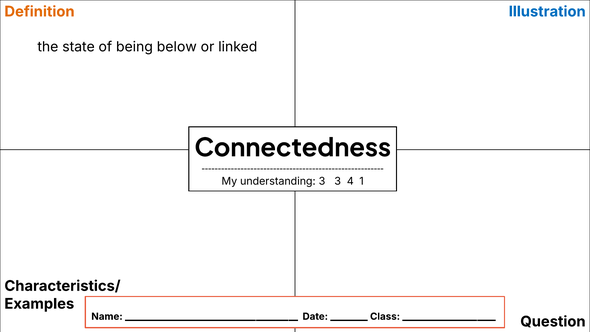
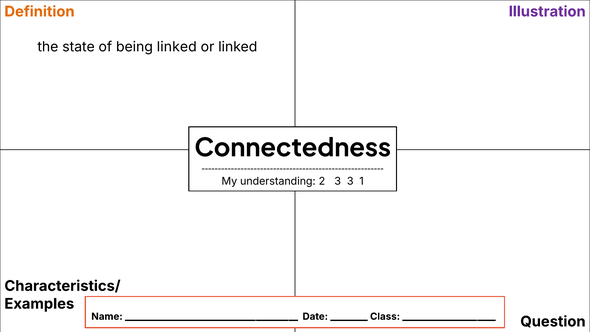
Illustration colour: blue -> purple (547, 12)
being below: below -> linked (177, 47)
understanding 3: 3 -> 2 (322, 181)
3 4: 4 -> 3 (350, 181)
